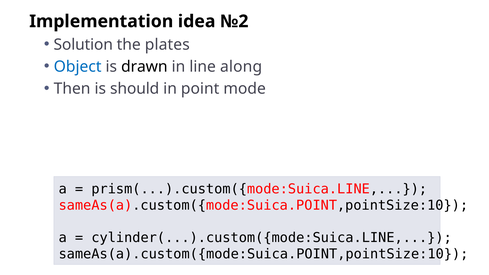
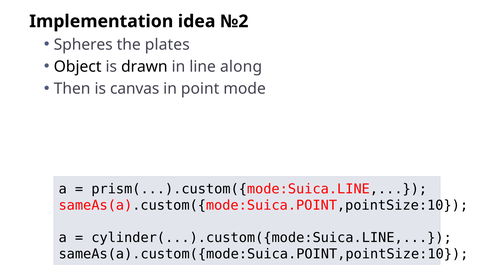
Solution: Solution -> Spheres (83, 45)
Object colour: blue -> black (78, 67)
should: should -> canvas (135, 89)
